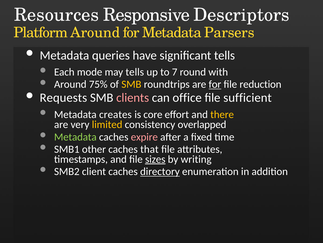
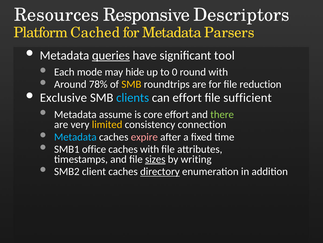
Platform Around: Around -> Cached (95, 32)
queries underline: none -> present (111, 55)
significant tells: tells -> tool (224, 55)
may tells: tells -> hide (135, 72)
7: 7 -> 0 (175, 72)
75%: 75% -> 78% (98, 84)
for underline: present -> none (215, 84)
Requests: Requests -> Exclusive (63, 97)
clients colour: pink -> light blue (133, 97)
can office: office -> effort (187, 97)
creates: creates -> assume (116, 114)
there colour: yellow -> light green (222, 114)
overlapped: overlapped -> connection (202, 124)
Metadata colour: light green -> light blue (75, 137)
other: other -> office (94, 149)
caches that: that -> with (150, 149)
